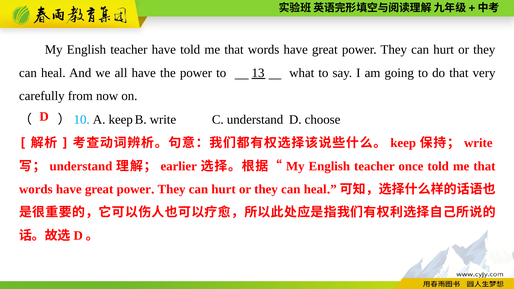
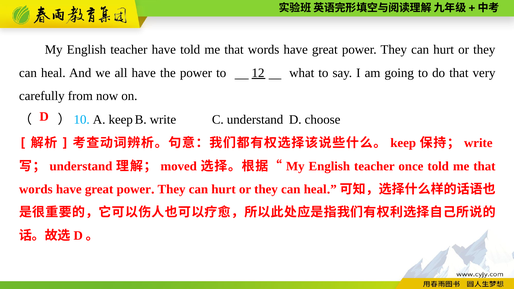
13: 13 -> 12 (258, 73)
earlier: earlier -> moved (179, 166)
